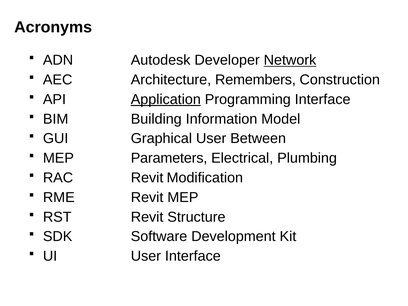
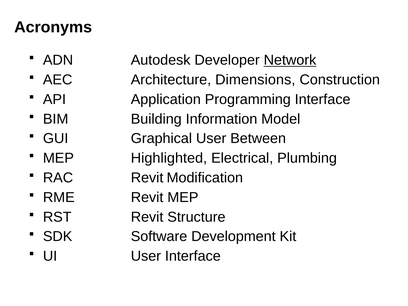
Remembers: Remembers -> Dimensions (255, 80)
Application underline: present -> none (166, 99)
Parameters: Parameters -> Highlighted (169, 158)
